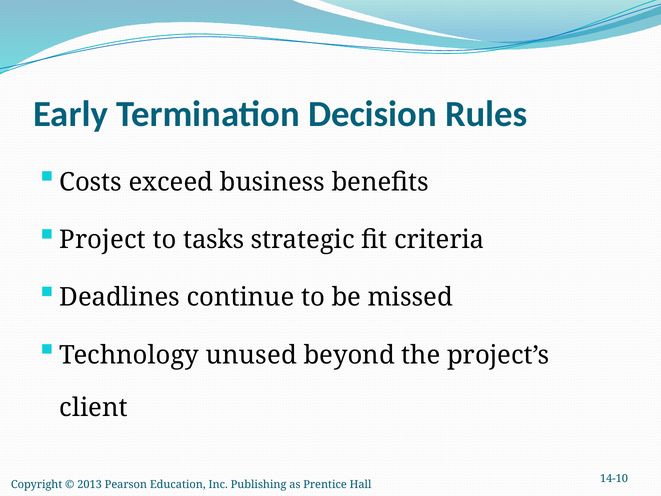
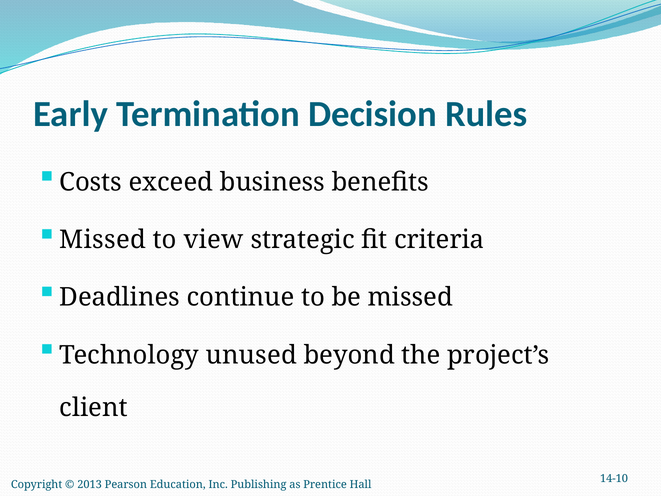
Project: Project -> Missed (103, 240)
tasks: tasks -> view (214, 240)
